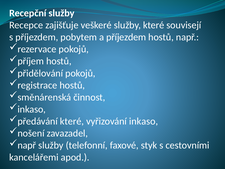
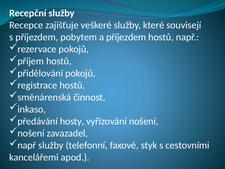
předávání které: které -> hosty (72, 121)
vyřizování inkaso: inkaso -> nošení (144, 121)
